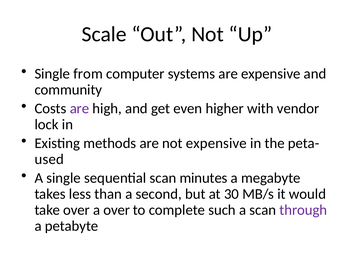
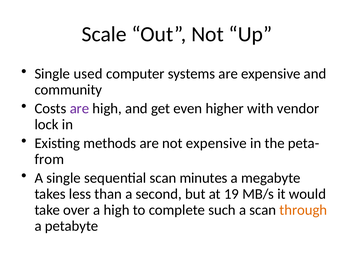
from: from -> used (88, 74)
used: used -> from (49, 159)
30: 30 -> 19 (231, 194)
a over: over -> high (117, 210)
through colour: purple -> orange (303, 210)
